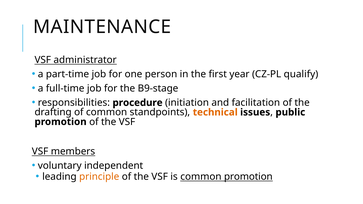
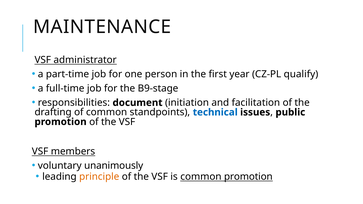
procedure: procedure -> document (138, 103)
technical colour: orange -> blue (215, 112)
independent: independent -> unanimously (114, 166)
